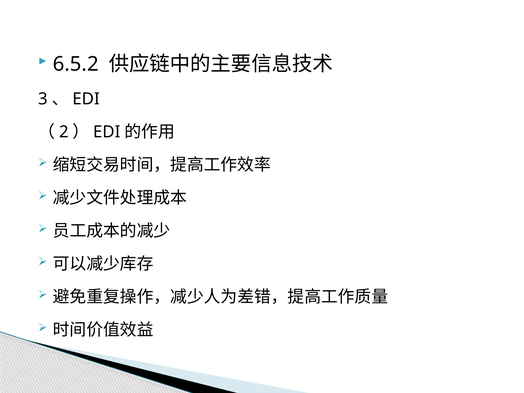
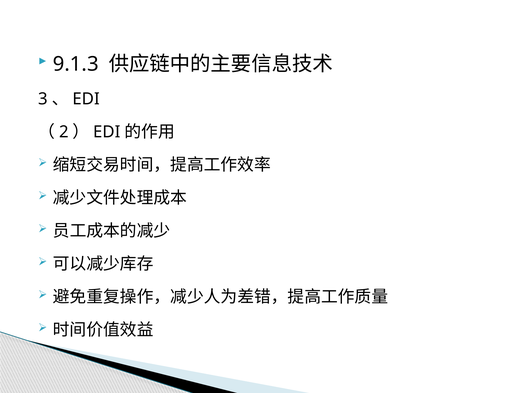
6.5.2: 6.5.2 -> 9.1.3 (76, 64)
